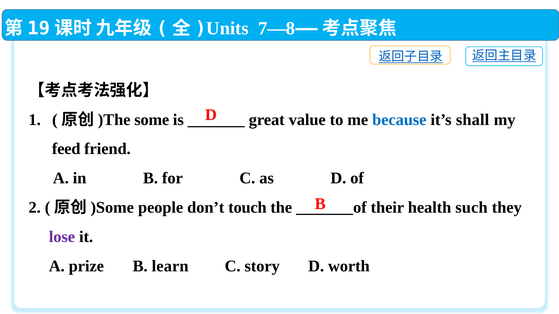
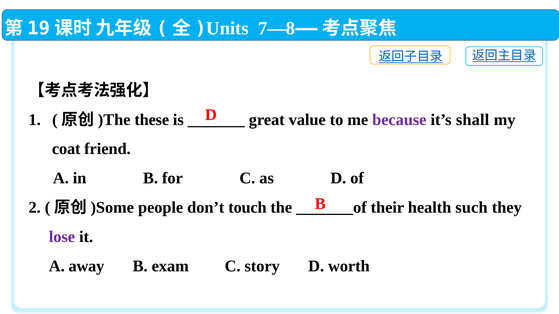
some: some -> these (152, 120)
because colour: blue -> purple (399, 120)
feed: feed -> coat (66, 149)
prize: prize -> away (86, 267)
learn: learn -> exam (170, 267)
